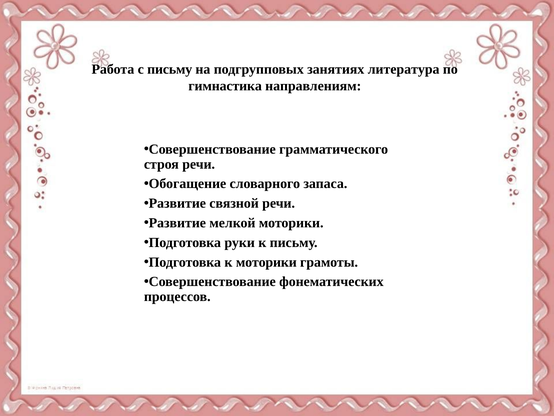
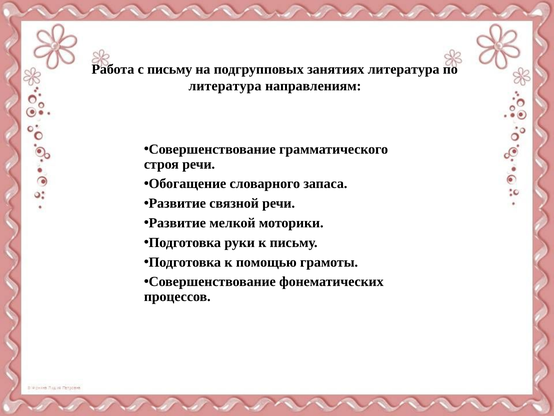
гимнастика: гимнастика -> литература (225, 86)
к моторики: моторики -> помощью (266, 262)
